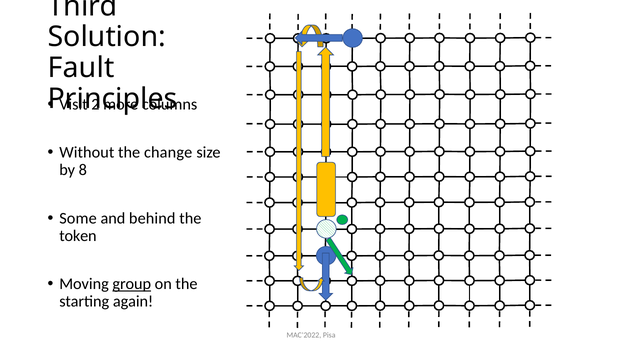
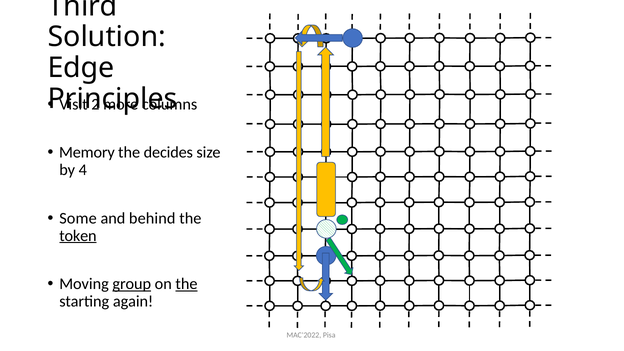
Fault: Fault -> Edge (81, 68)
Without: Without -> Memory (87, 153)
change: change -> decides (168, 153)
8: 8 -> 4 (83, 170)
token underline: none -> present (78, 236)
the underline: none -> present (186, 284)
